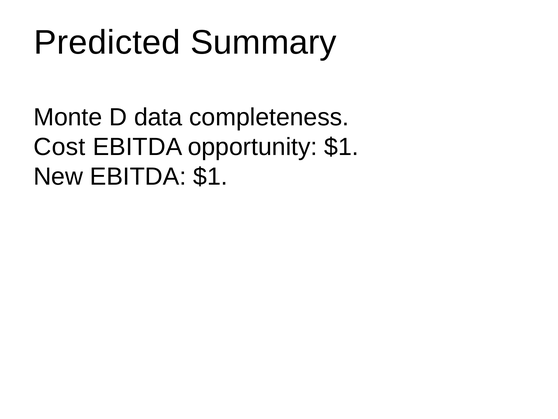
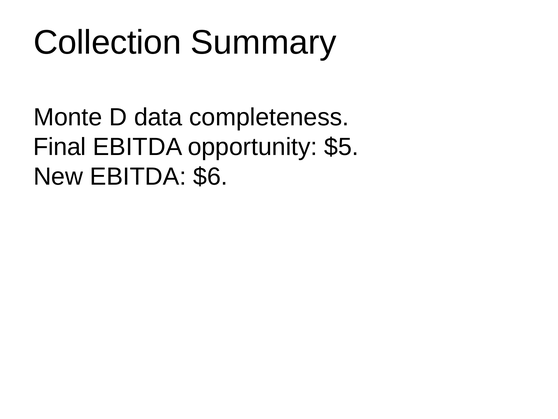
Predicted: Predicted -> Collection (107, 42)
Cost: Cost -> Final (60, 147)
opportunity $1: $1 -> $5 (341, 147)
EBITDA $1: $1 -> $6 (211, 177)
